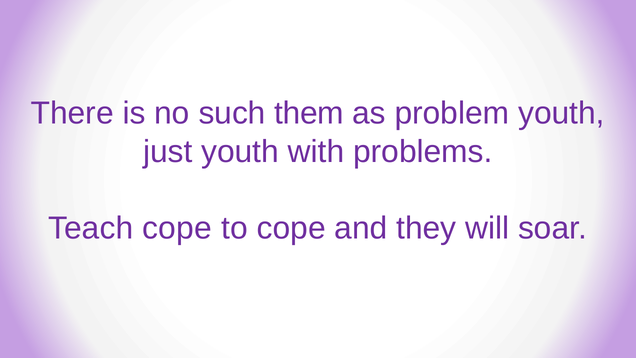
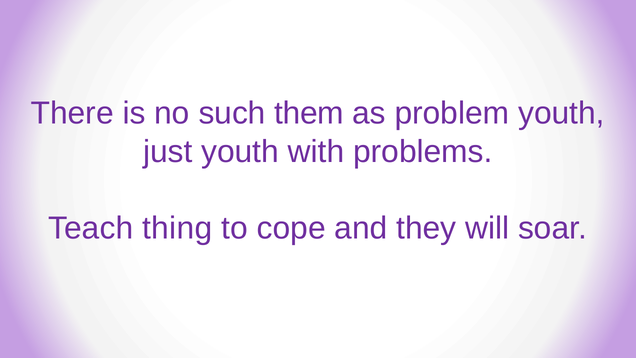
Teach cope: cope -> thing (177, 228)
